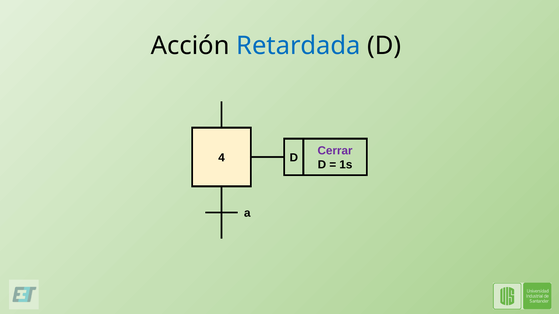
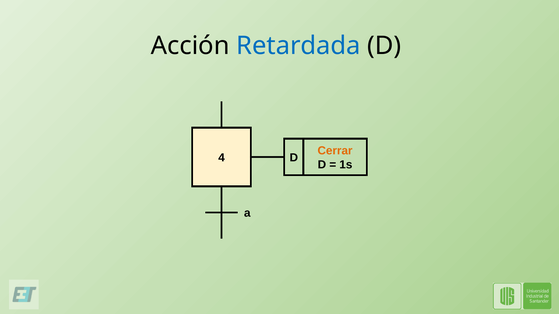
Cerrar colour: purple -> orange (335, 151)
